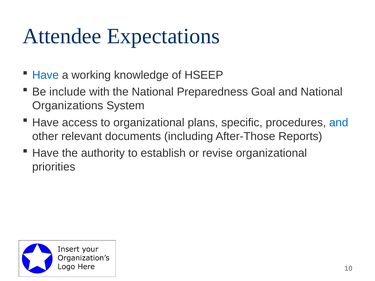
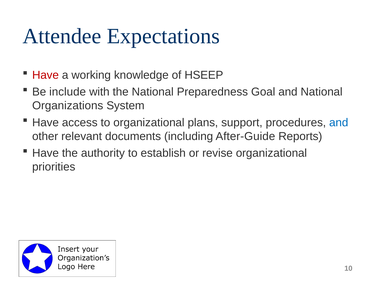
Have colour: blue -> red (45, 75)
specific: specific -> support (242, 123)
After-Those: After-Those -> After-Guide (245, 136)
